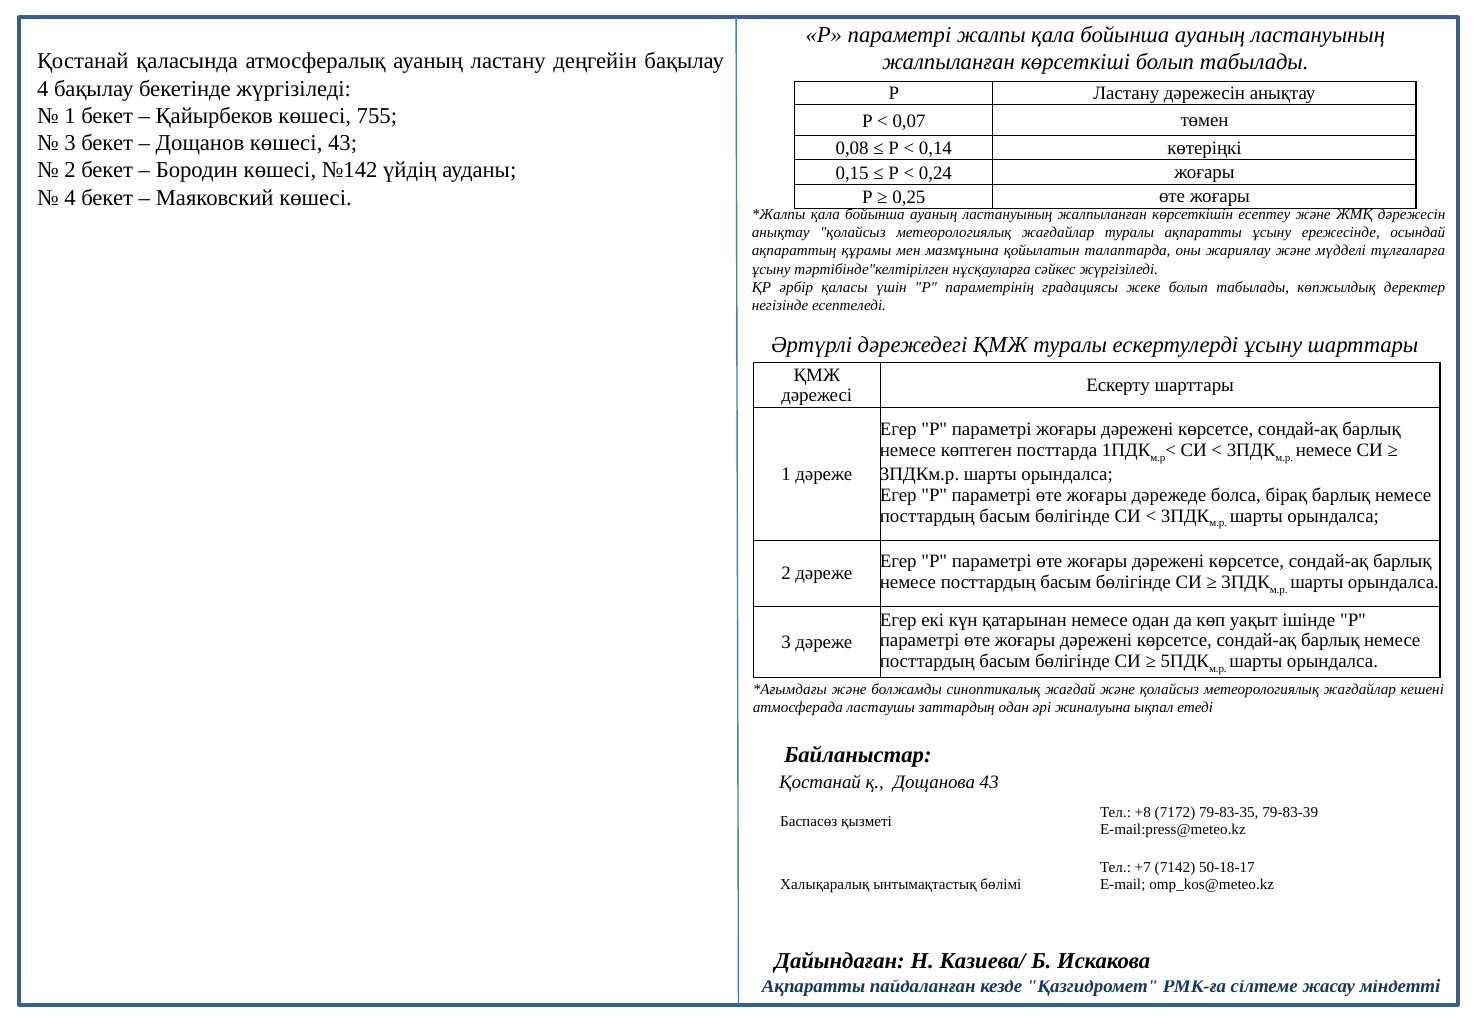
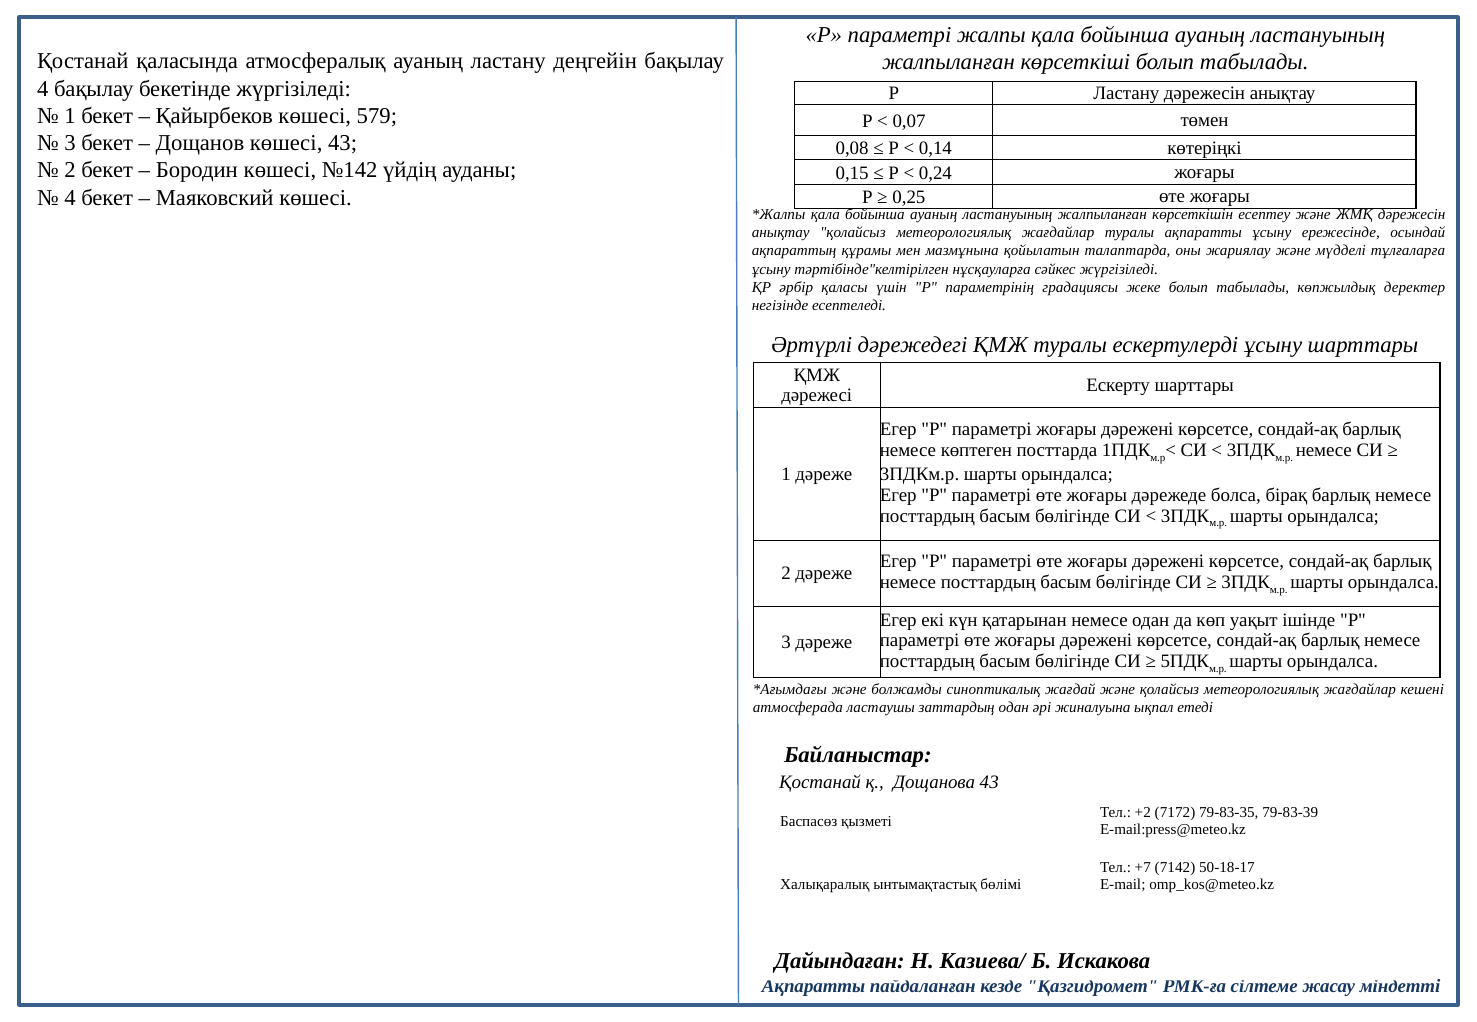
755: 755 -> 579 (377, 116)
+8: +8 -> +2 (1143, 813)
